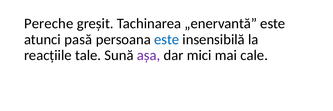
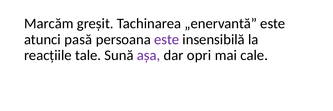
Pereche: Pereche -> Marcăm (49, 24)
este colour: blue -> purple (167, 39)
mici: mici -> opri (199, 55)
